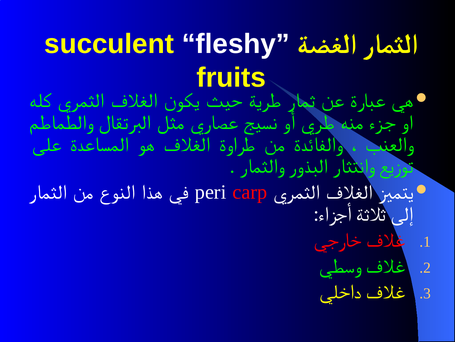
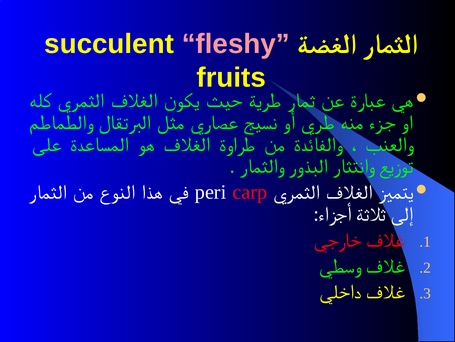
fleshy colour: white -> pink (236, 44)
